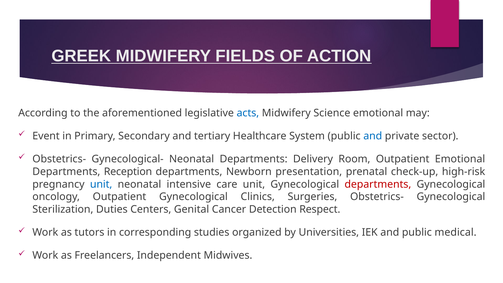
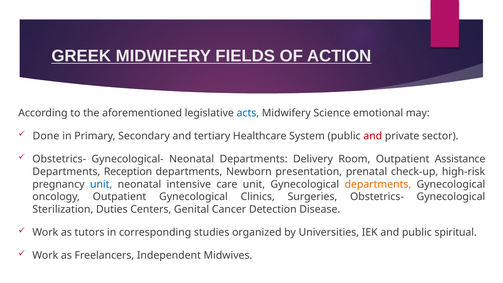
Event: Event -> Done (46, 136)
and colour: blue -> red (373, 136)
Outpatient Emotional: Emotional -> Assistance (460, 159)
departments colour: red -> orange (378, 184)
Respect: Respect -> Disease (320, 209)
medical: medical -> spiritual (456, 232)
